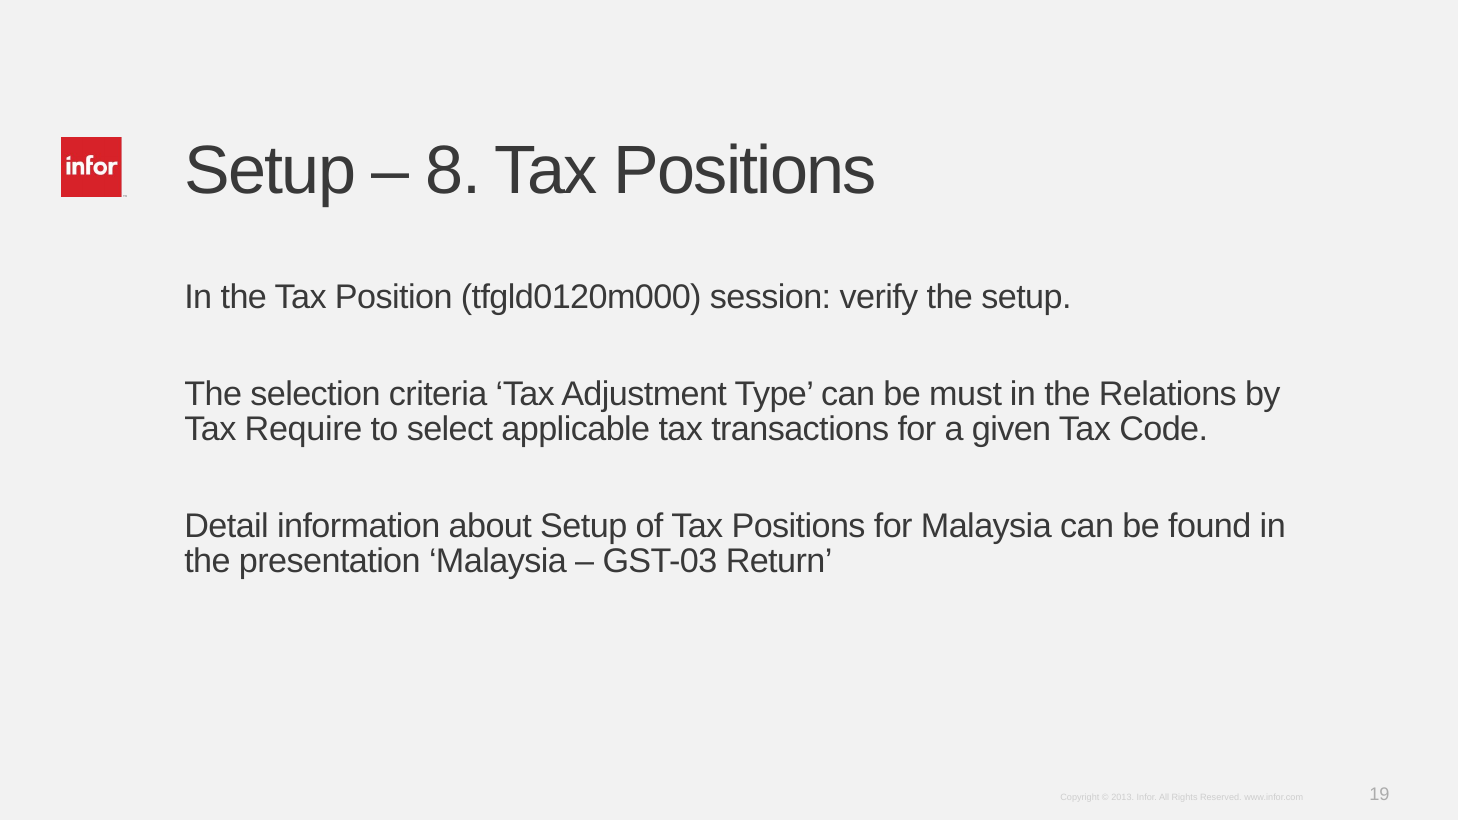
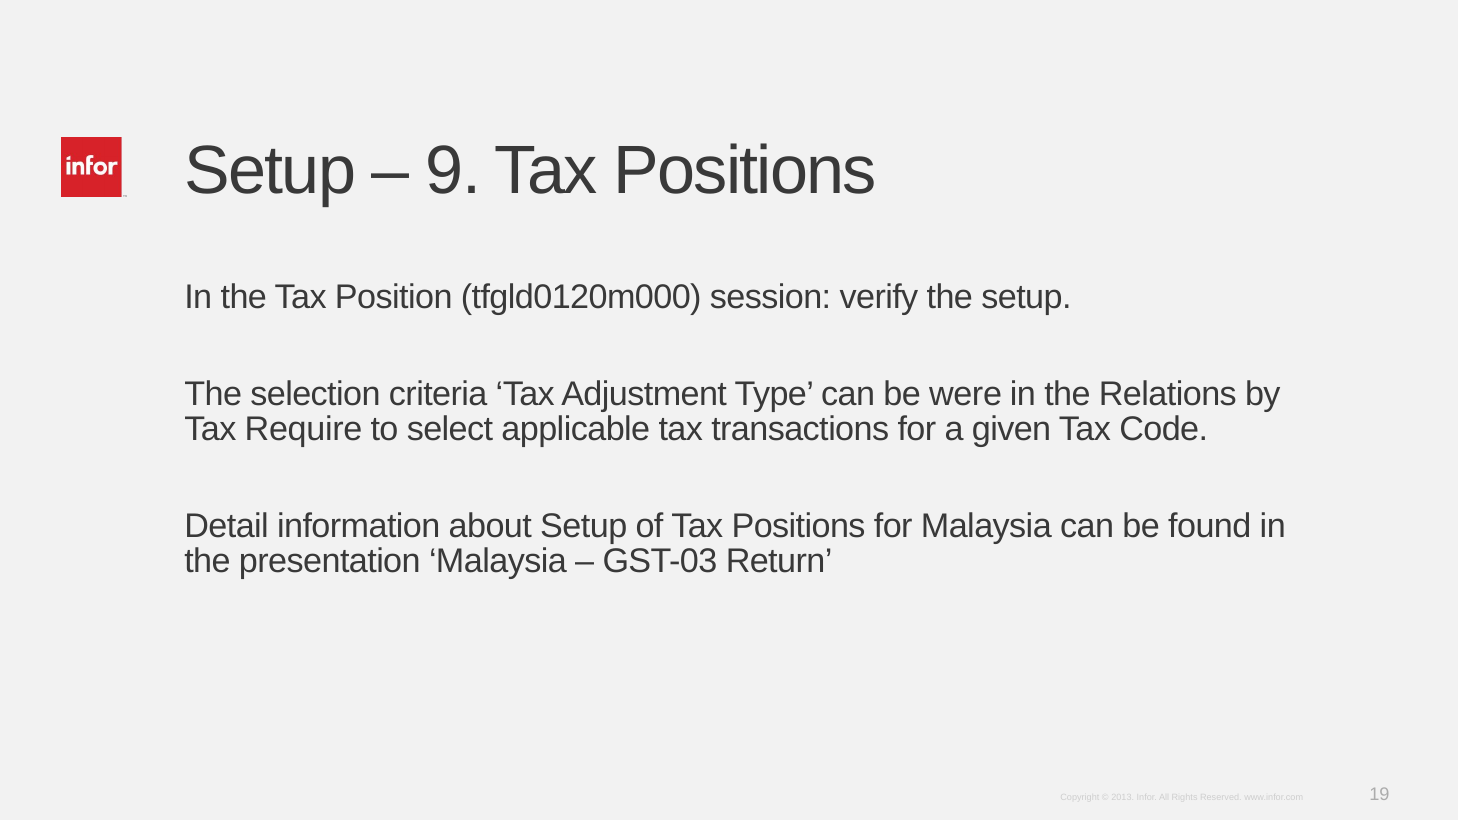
8: 8 -> 9 (453, 171)
must: must -> were (966, 394)
